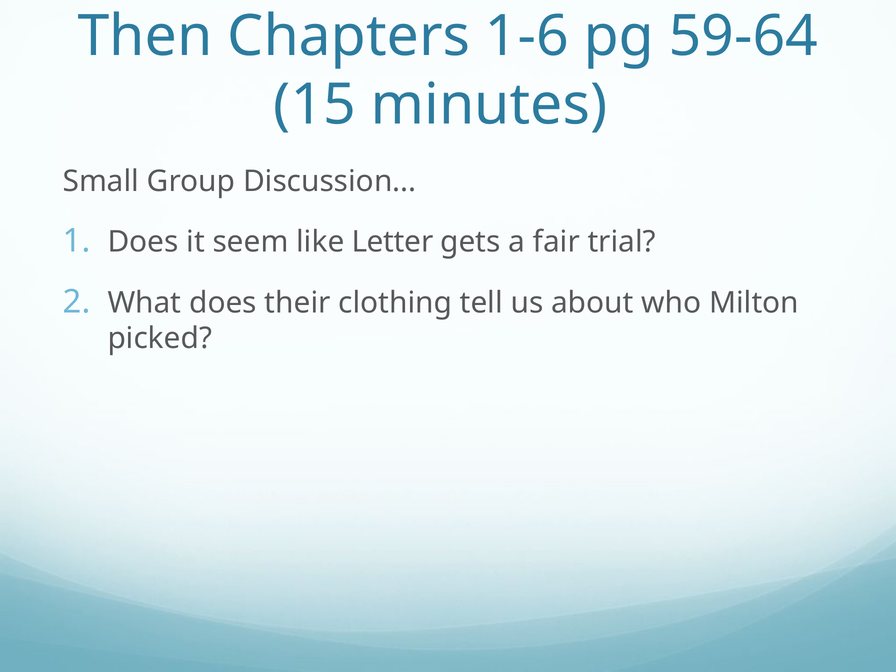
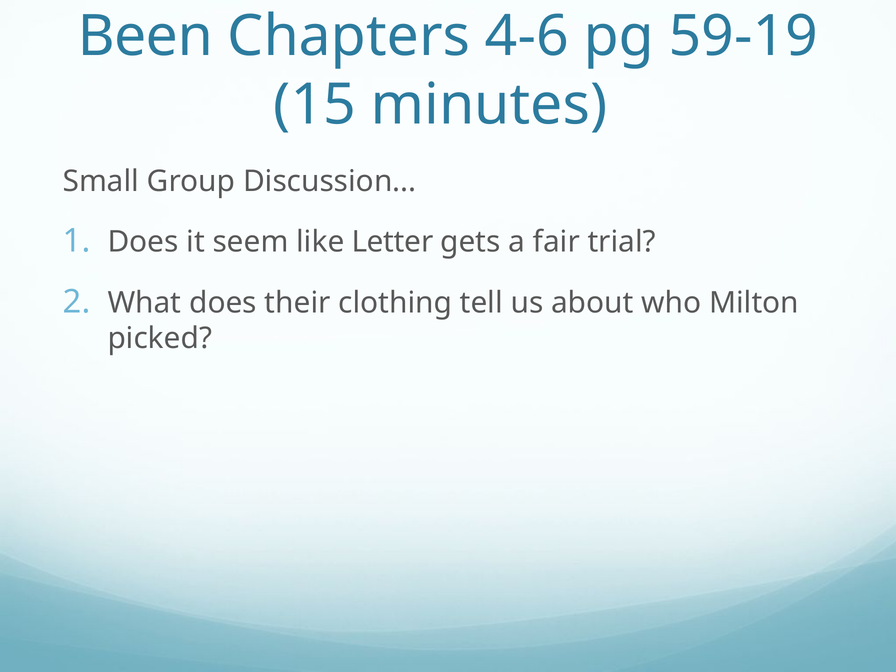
Then: Then -> Been (145, 36)
1-6: 1-6 -> 4-6 (527, 36)
59-64: 59-64 -> 59-19 (743, 36)
